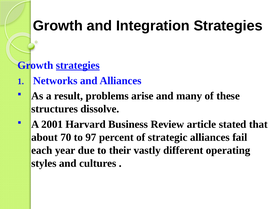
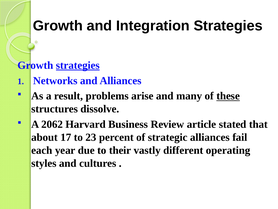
these underline: none -> present (228, 96)
2001: 2001 -> 2062 (52, 124)
70: 70 -> 17 (66, 137)
97: 97 -> 23 (91, 137)
